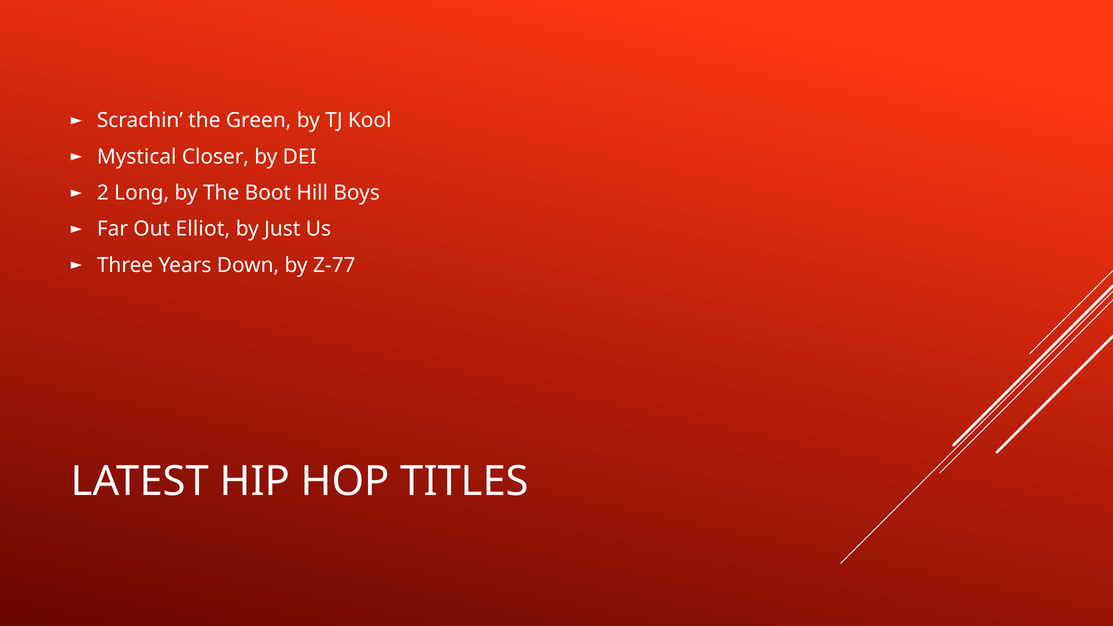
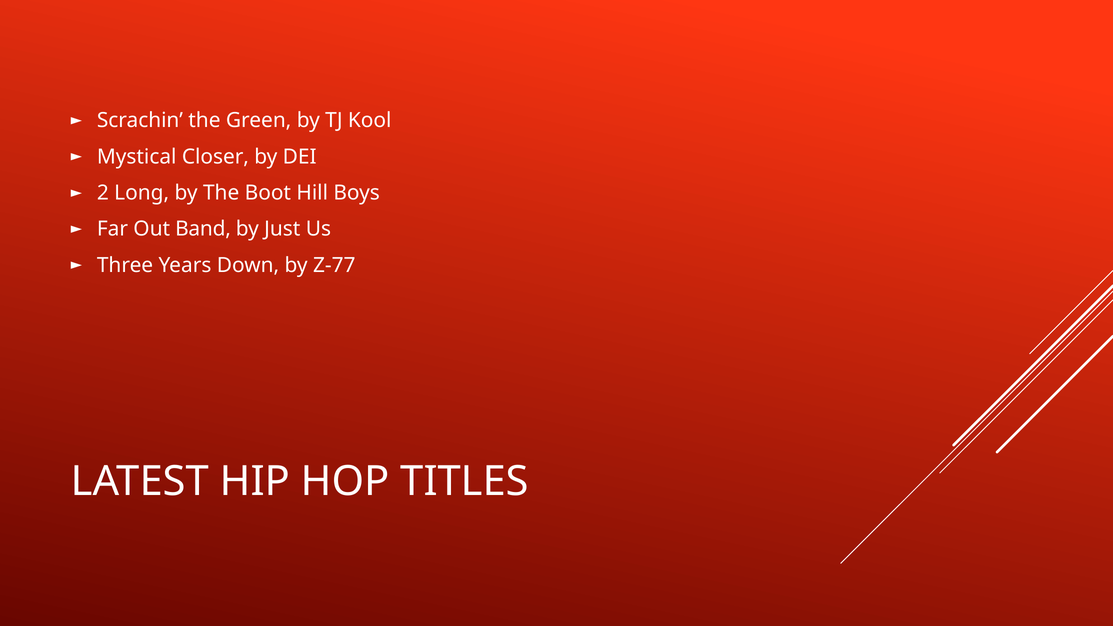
Elliot: Elliot -> Band (203, 229)
